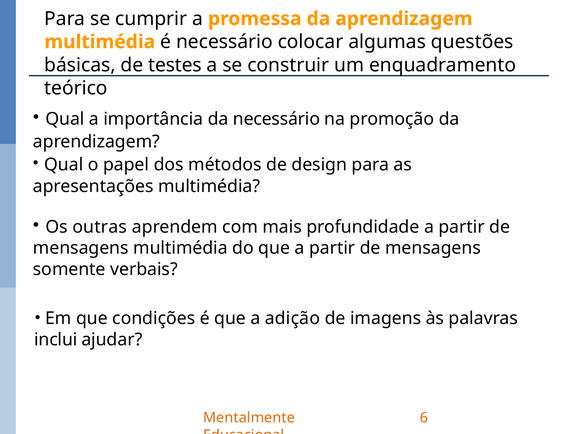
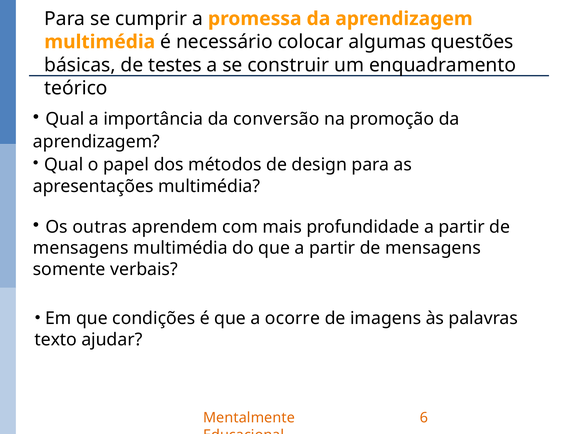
da necessário: necessário -> conversão (276, 119)
adição: adição -> ocorre (292, 318)
inclui: inclui -> texto (56, 339)
